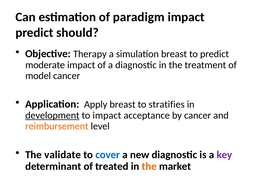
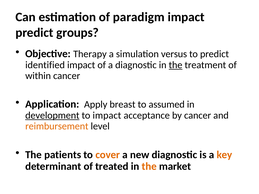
should: should -> groups (78, 33)
simulation breast: breast -> versus (174, 54)
moderate: moderate -> identified (45, 65)
the underline: none -> present (176, 65)
model: model -> within (38, 76)
stratifies: stratifies -> assumed (167, 105)
validate: validate -> patients (63, 155)
cover colour: blue -> orange (108, 155)
key colour: purple -> orange (224, 155)
